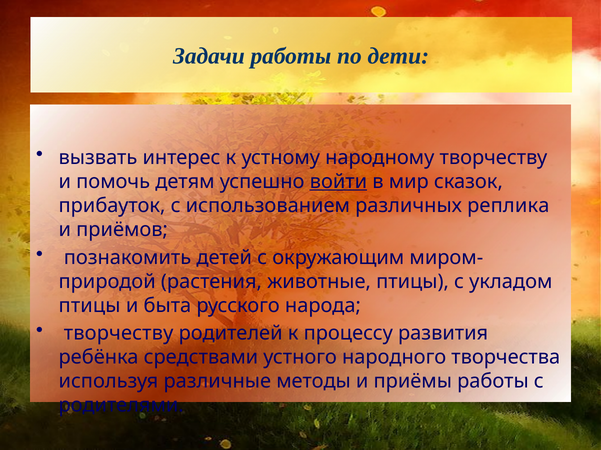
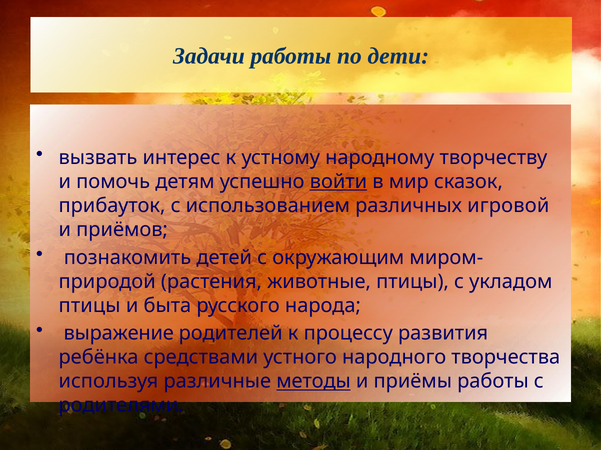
реплика: реплика -> игровой (508, 206)
творчеству: творчеству -> выражение (119, 334)
методы underline: none -> present (314, 382)
